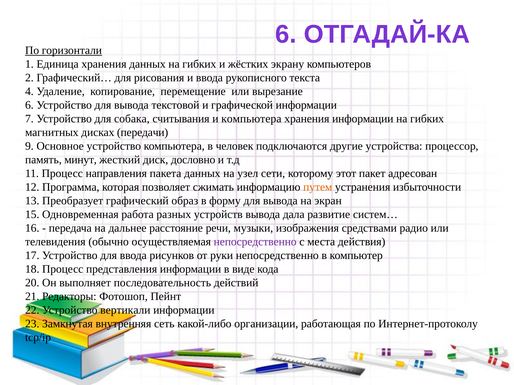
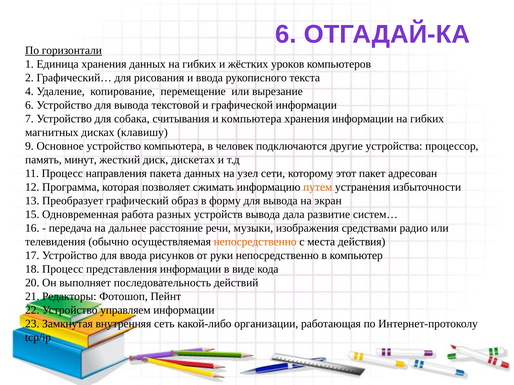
экрану: экрану -> уроков (288, 64)
передачи: передачи -> клавишу (142, 133)
дословно: дословно -> дискетах (193, 160)
непосредственно colour: purple -> orange (255, 242)
вертикали: вертикали -> управляем (125, 311)
